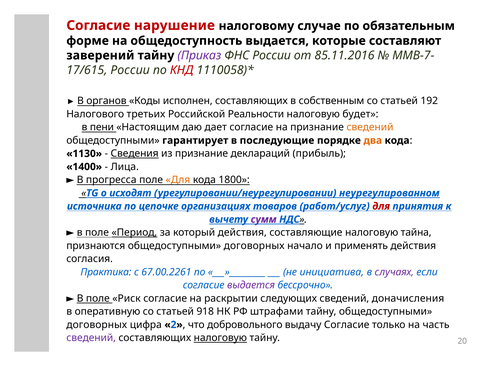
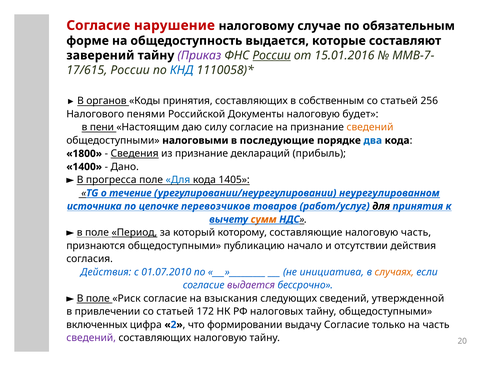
России underline: none -> present (272, 55)
85.11.2016: 85.11.2016 -> 15.01.2016 (344, 55)
КНД colour: red -> blue (182, 70)
Коды исполнен: исполнен -> принятия (188, 101)
192: 192 -> 256 (429, 101)
третьих: третьих -> пенями (146, 114)
Реальности: Реальности -> Документы (256, 114)
дает: дает -> силу (216, 127)
гарантирует: гарантирует -> налоговыми (195, 140)
два colour: orange -> blue (373, 140)
1130: 1130 -> 1800 (84, 154)
Лица: Лица -> Дано (125, 167)
Для colour: orange -> blue (178, 180)
1800: 1800 -> 1405 (234, 180)
исходят: исходят -> течение (130, 193)
организациях: организациях -> перевозчиков (216, 206)
для colour: red -> black (381, 206)
сумм colour: purple -> orange (264, 219)
который действия: действия -> которому (242, 233)
налоговую тайна: тайна -> часть (416, 233)
признаются общедоступными договорных: договорных -> публикацию (254, 246)
применять: применять -> отсутствии (361, 246)
Практика: Практика -> Действия (106, 272)
67.00.2261: 67.00.2261 -> 01.07.2010 (166, 272)
случаях colour: purple -> orange (394, 272)
раскрытии: раскрытии -> взыскания (231, 298)
доначисления: доначисления -> утвержденной (408, 298)
оперативную: оперативную -> привлечении (108, 312)
918: 918 -> 172 (205, 312)
штрафами: штрафами -> налоговых (277, 312)
договорных: договорных -> включенных (97, 325)
добровольного: добровольного -> формировании (245, 325)
налоговую underline: present -> none (220, 338)
